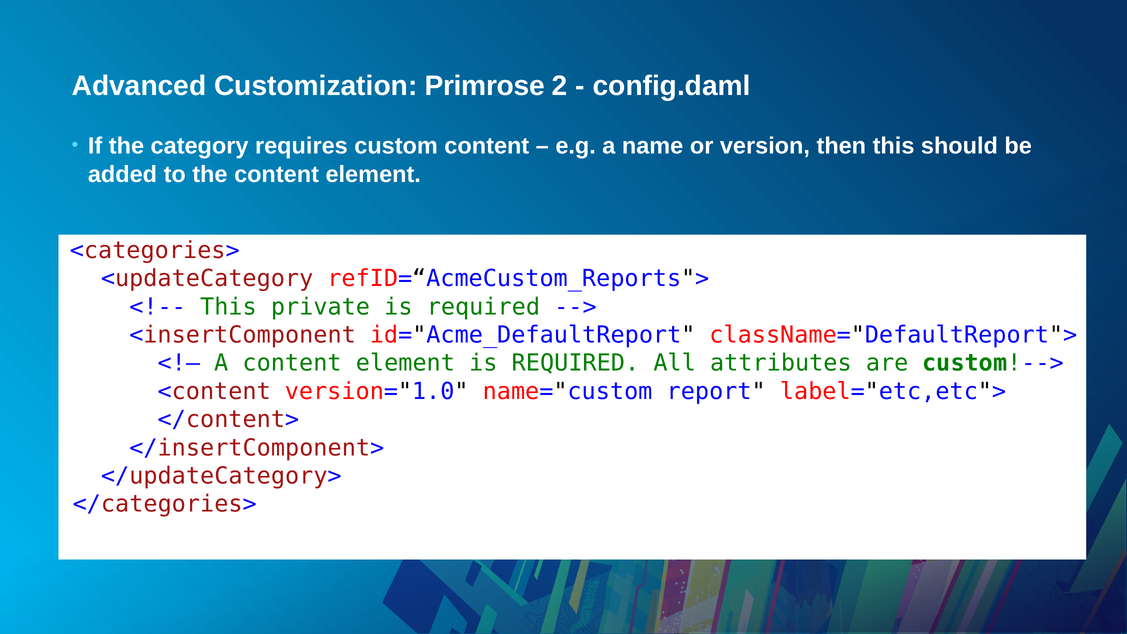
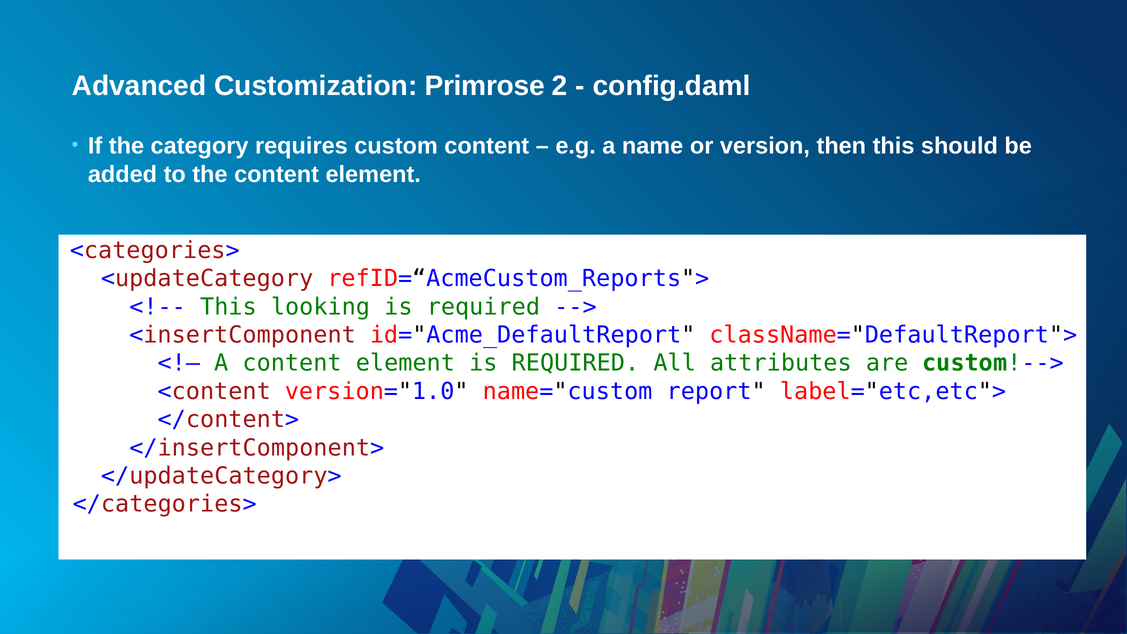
private: private -> looking (320, 307)
